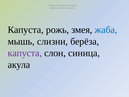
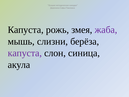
жаба colour: blue -> purple (106, 30)
